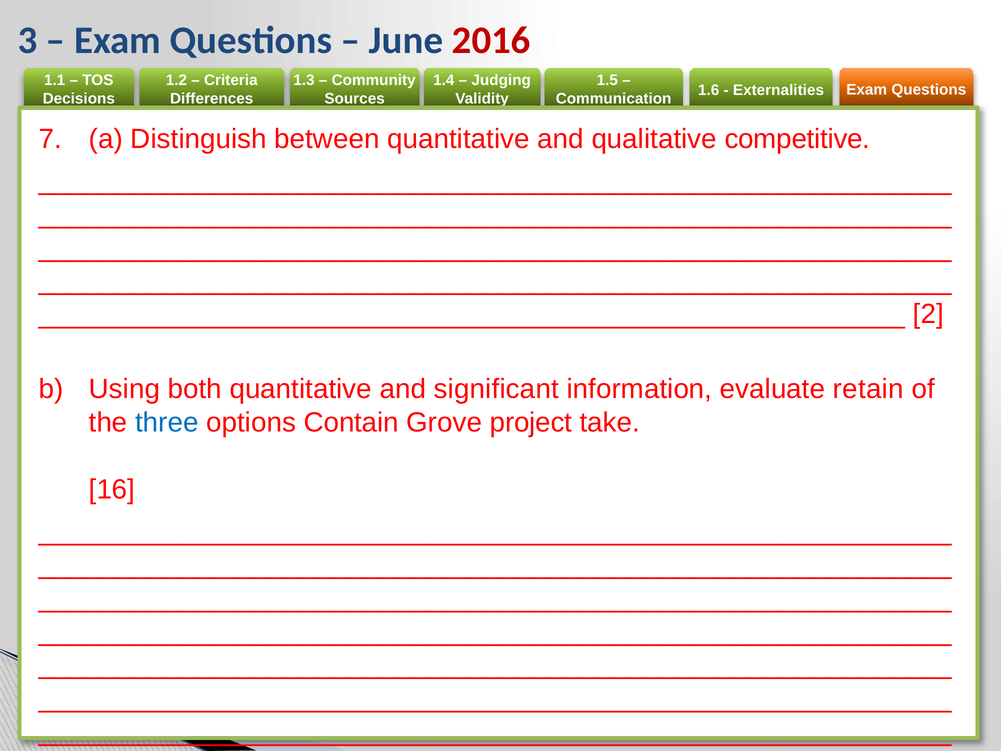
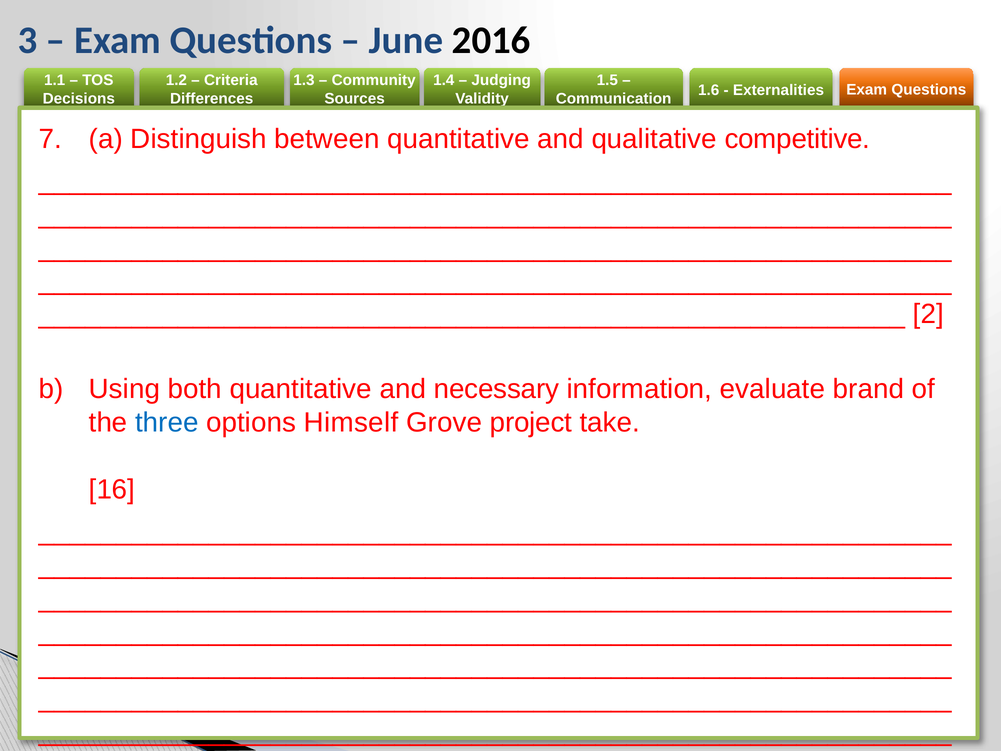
2016 colour: red -> black (491, 41)
significant: significant -> necessary (496, 389)
retain: retain -> brand (868, 389)
Contain: Contain -> Himself (351, 423)
